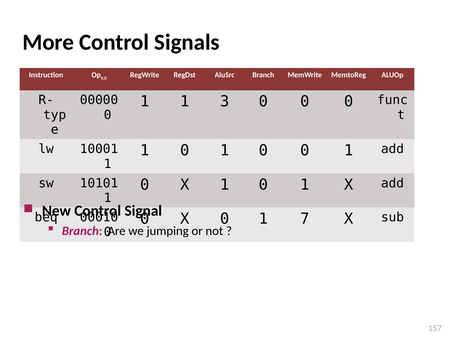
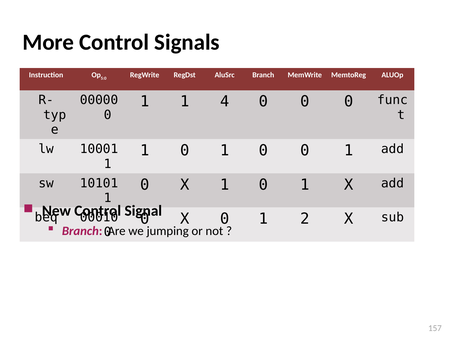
3: 3 -> 4 (225, 102)
7: 7 -> 2 (305, 219)
